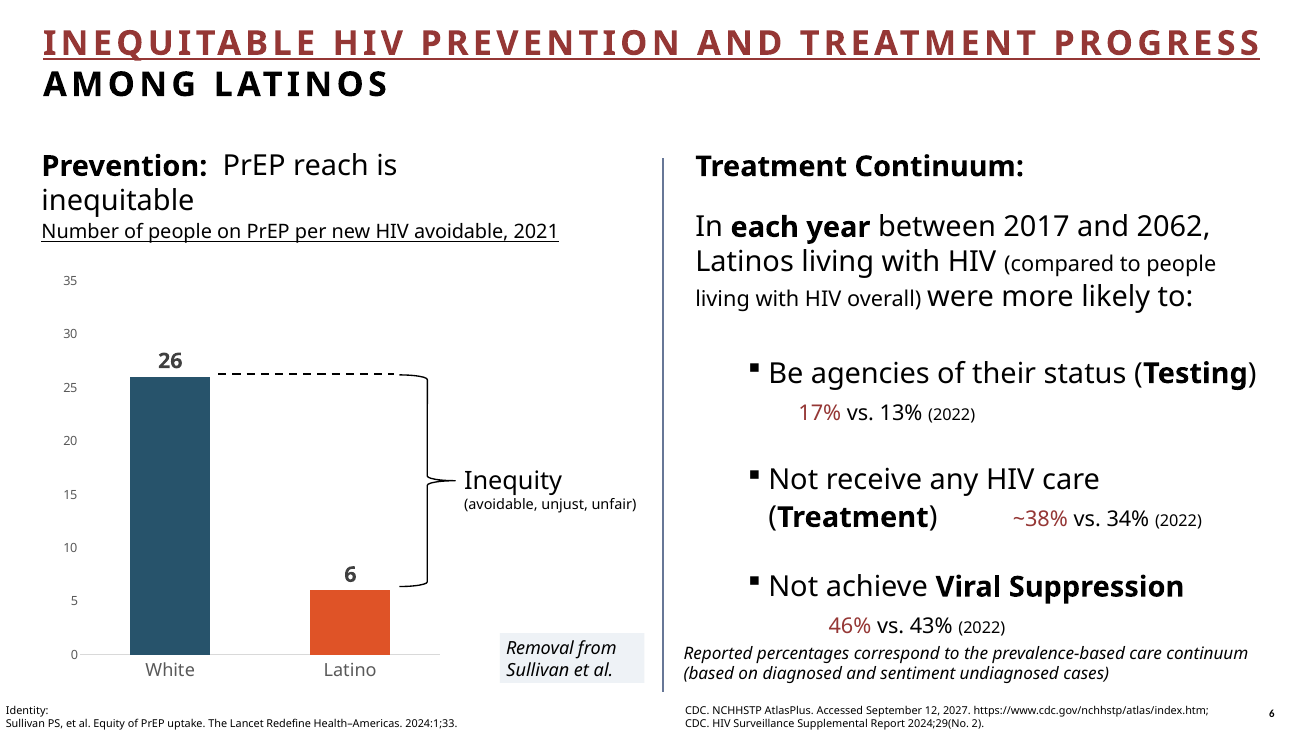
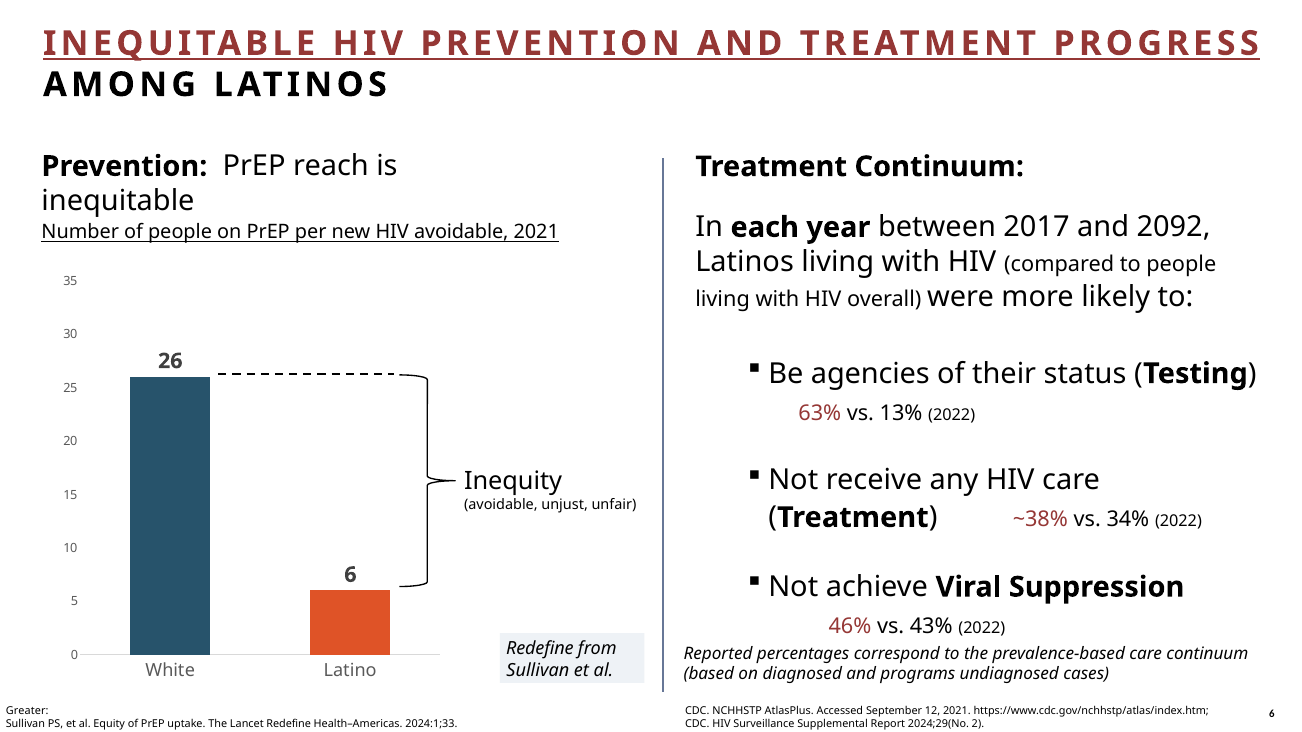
2062: 2062 -> 2092 (1174, 227)
17%: 17% -> 63% (820, 413)
Removal: Removal -> Redefine (540, 649)
sentiment: sentiment -> programs (918, 674)
Identity: Identity -> Greater (27, 711)
12 2027: 2027 -> 2021 (957, 711)
